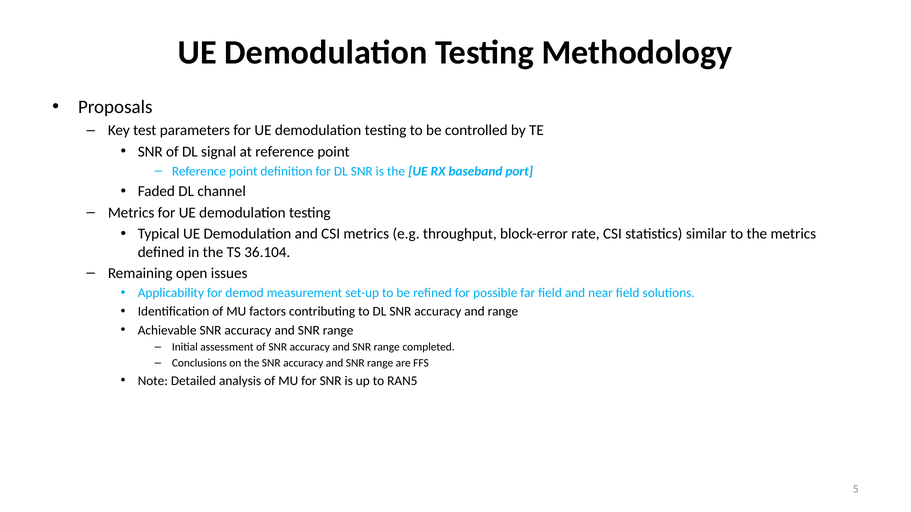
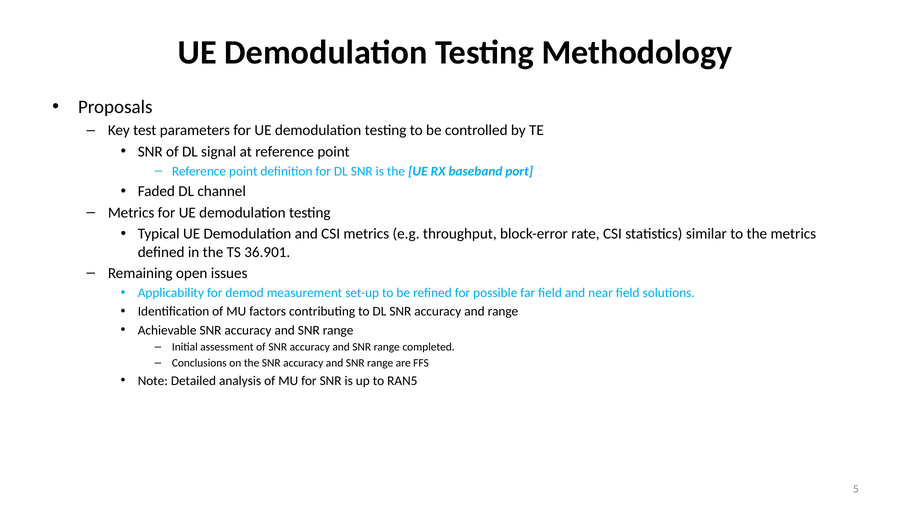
36.104: 36.104 -> 36.901 (267, 252)
